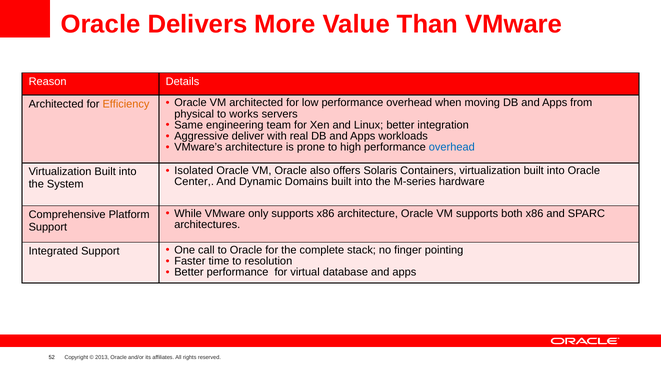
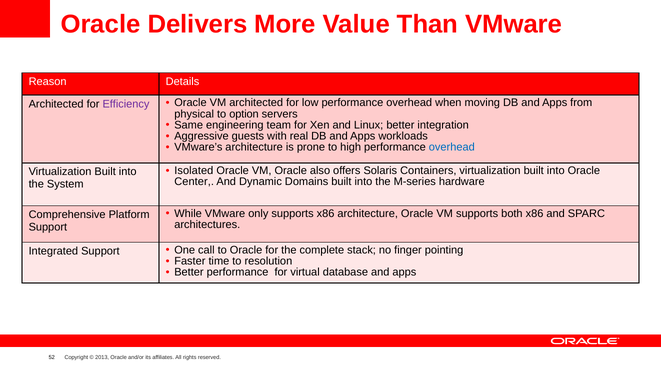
Efficiency colour: orange -> purple (126, 104)
works: works -> option (244, 114)
deliver: deliver -> guests (248, 136)
